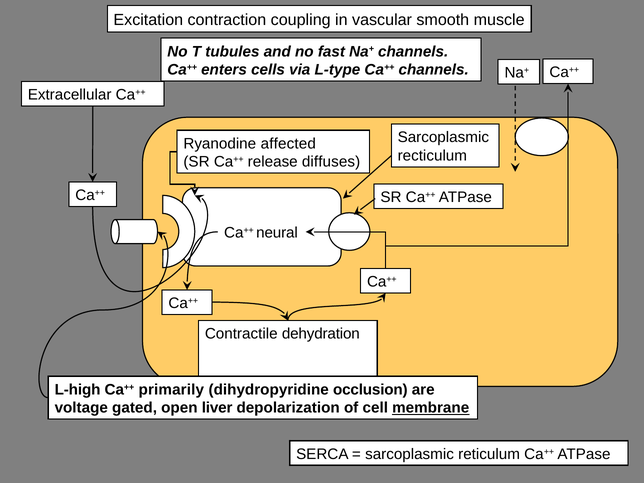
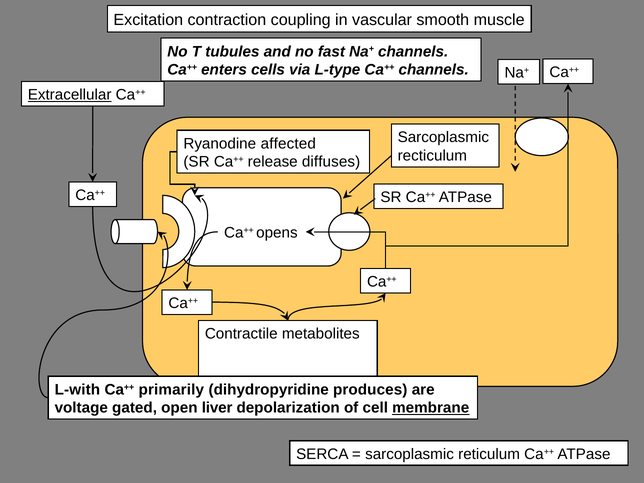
Extracellular underline: none -> present (70, 95)
neural: neural -> opens (277, 233)
dehydration: dehydration -> metabolites (321, 334)
L-high: L-high -> L-with (77, 390)
occlusion: occlusion -> produces (370, 390)
